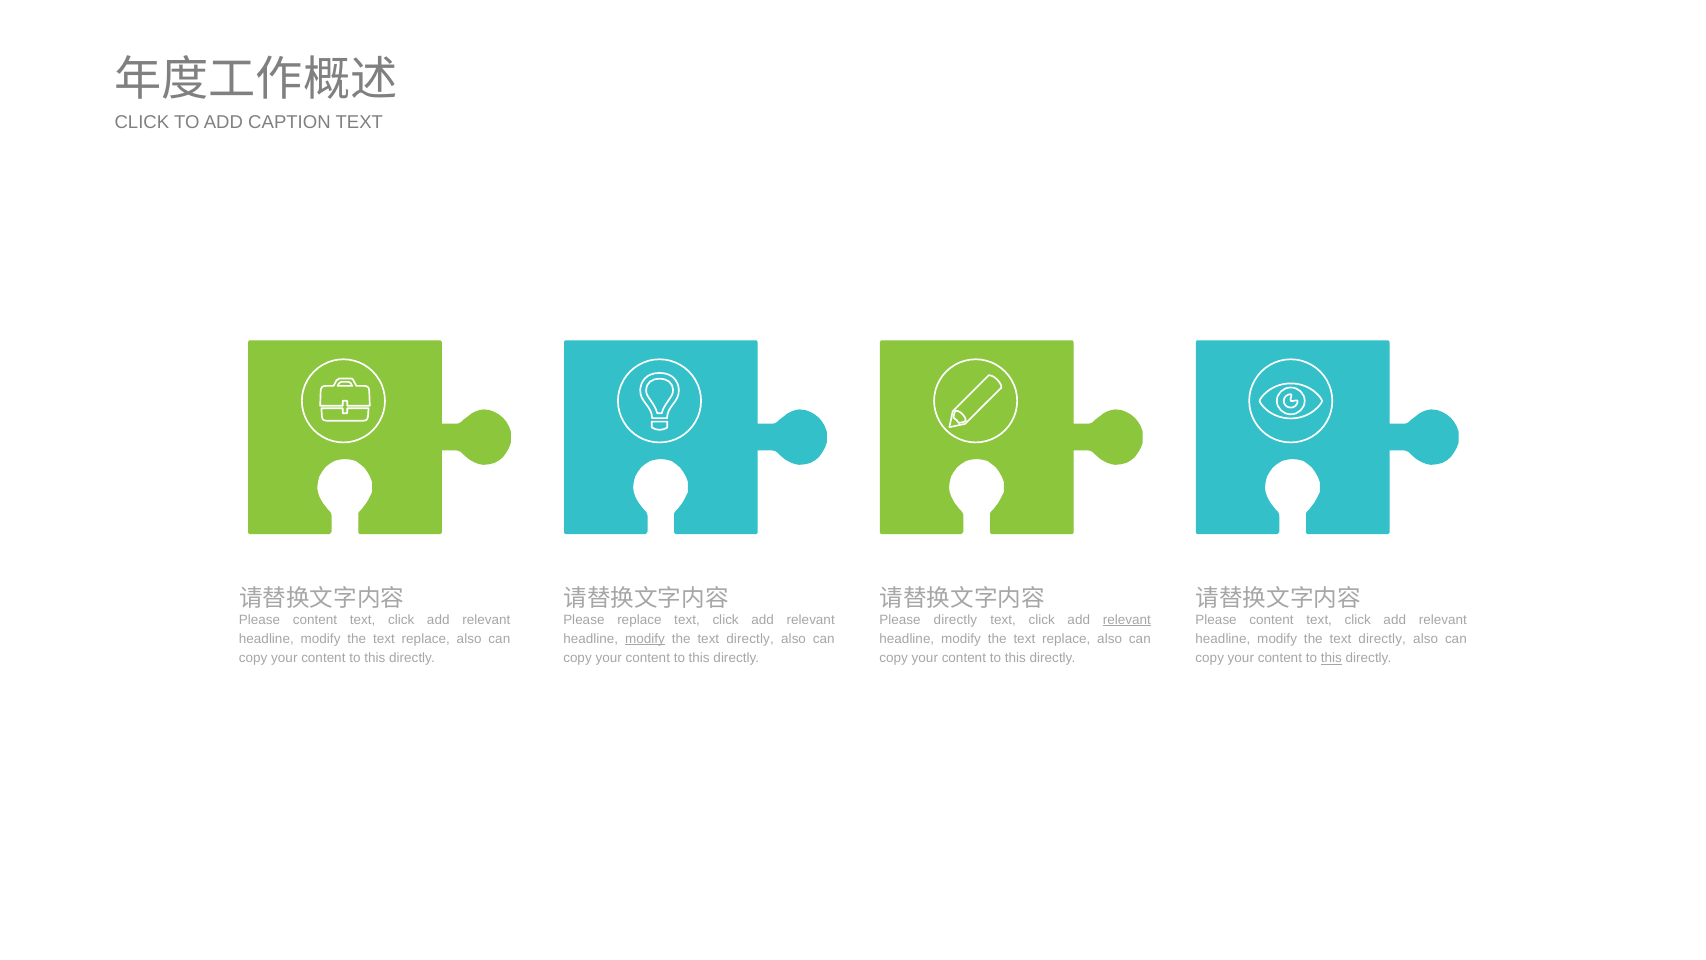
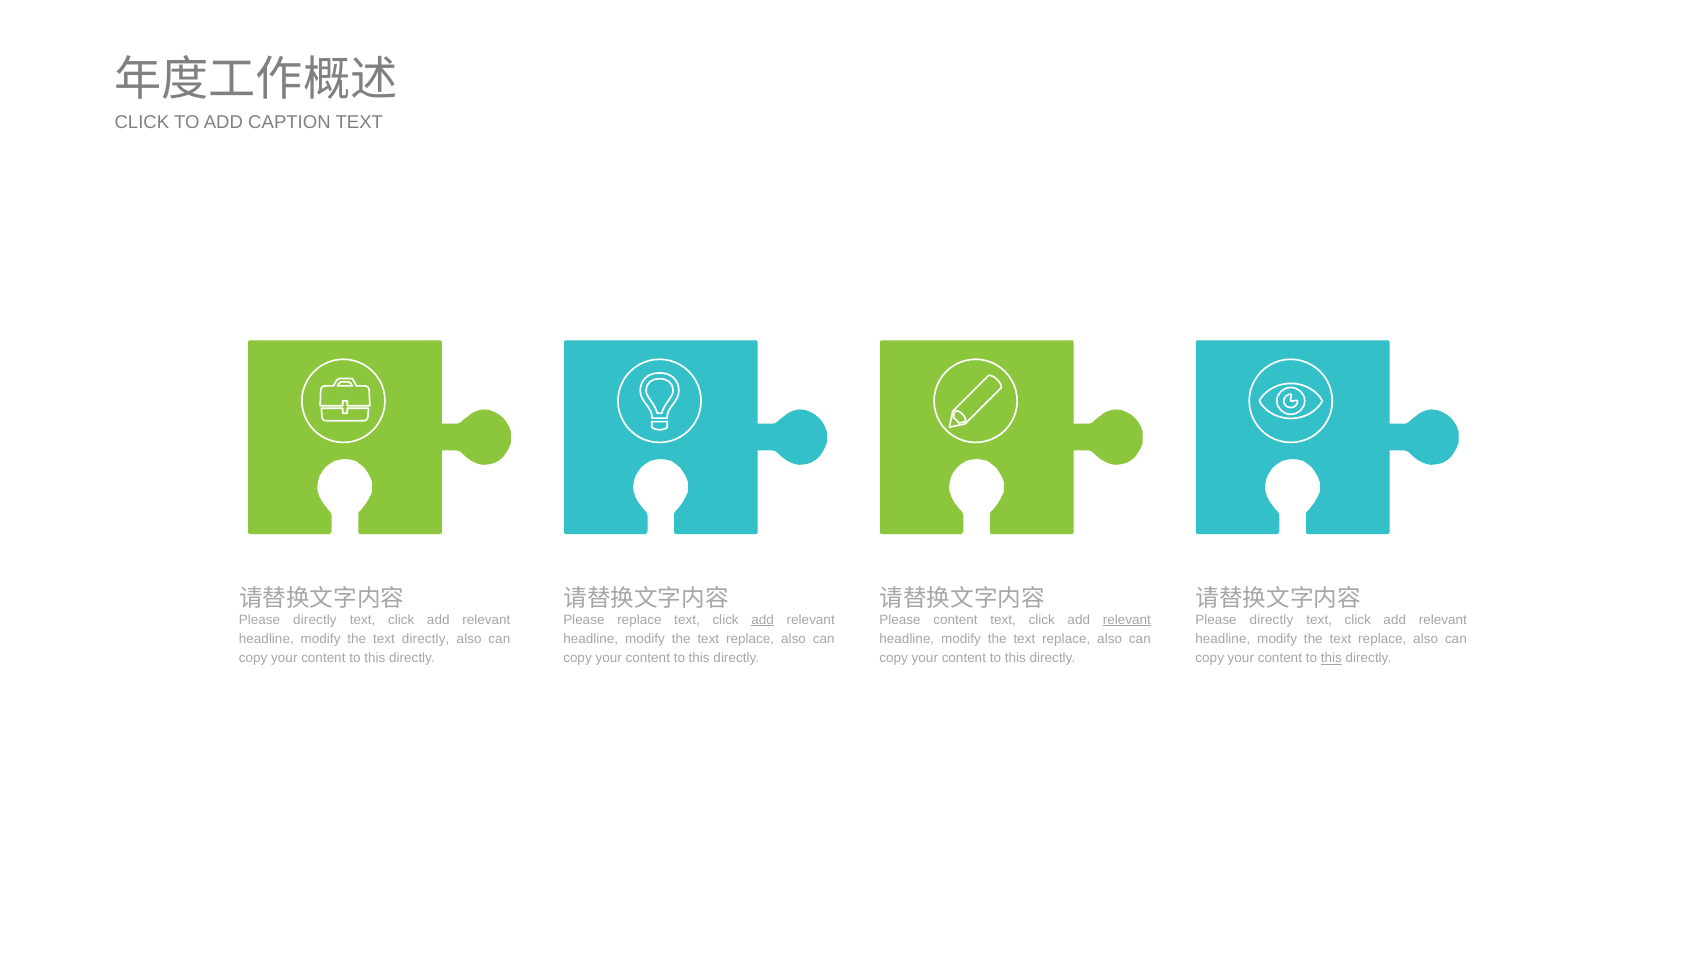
content: content -> directly (315, 619)
add underline: none -> present (763, 619)
Please directly: directly -> content (955, 619)
content: content -> directly (1271, 619)
replace: replace -> directly (426, 639)
modify underline: present -> none (645, 639)
directly: directly -> replace (750, 639)
directly: directly -> replace (1382, 639)
